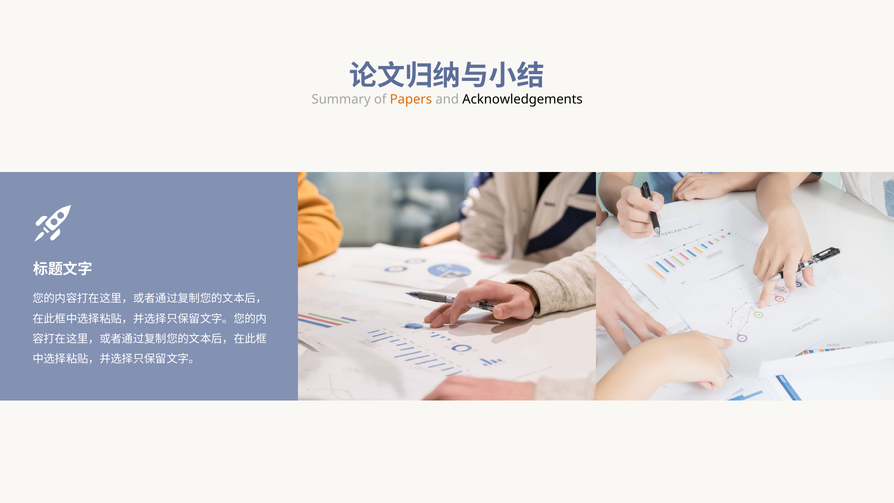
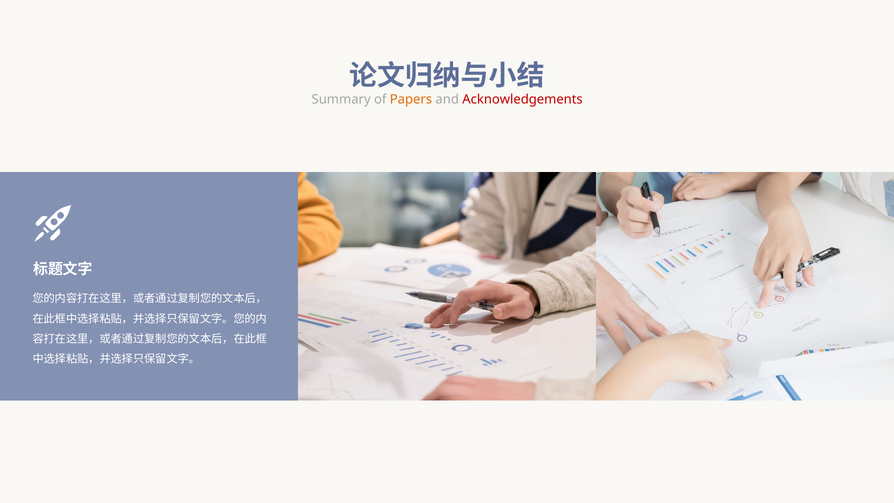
Acknowledgements colour: black -> red (523, 100)
